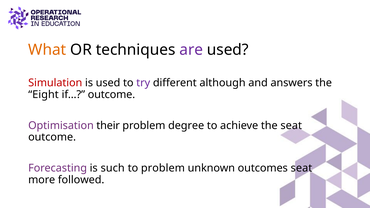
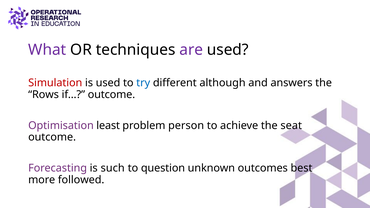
What colour: orange -> purple (47, 50)
try colour: purple -> blue (143, 83)
Eight: Eight -> Rows (44, 95)
their: their -> least (108, 126)
degree: degree -> person (186, 126)
to problem: problem -> question (163, 168)
outcomes seat: seat -> best (302, 168)
